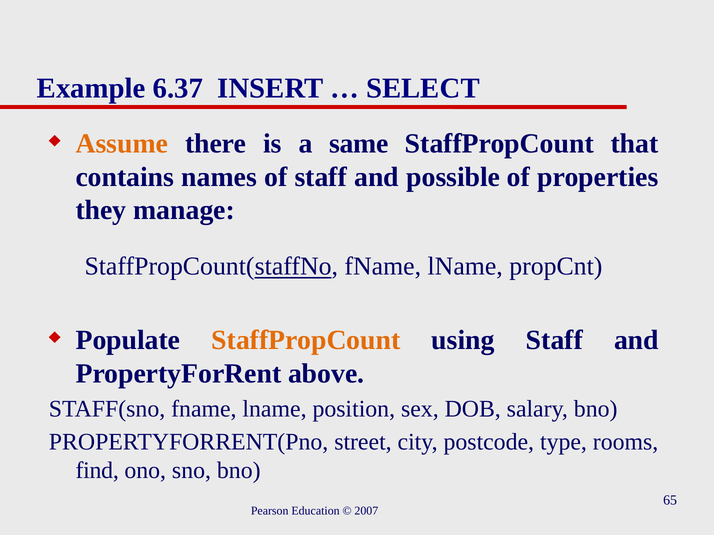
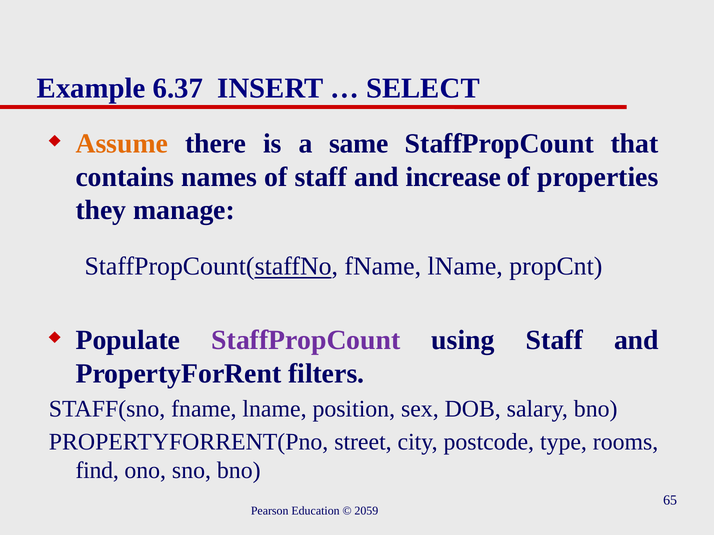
possible: possible -> increase (453, 177)
StaffPropCount colour: orange -> purple (306, 340)
above: above -> filters (326, 374)
2007: 2007 -> 2059 (366, 511)
